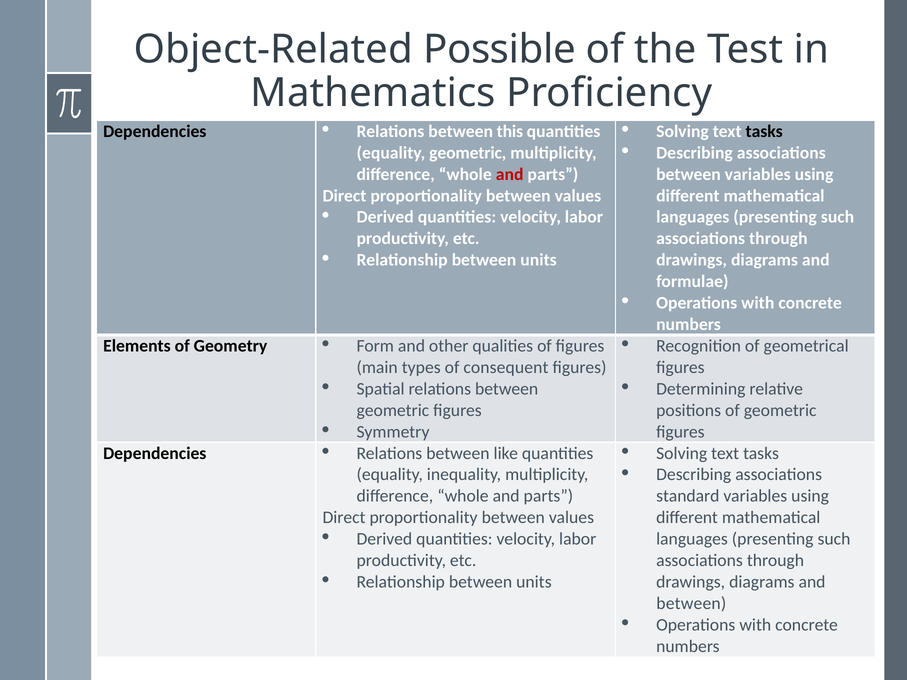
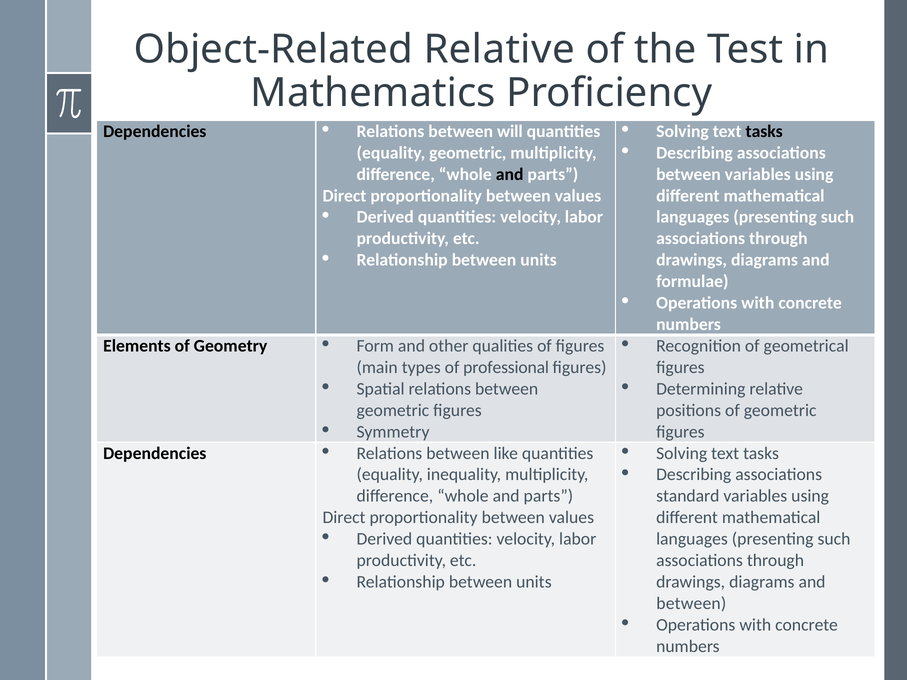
Object-Related Possible: Possible -> Relative (499, 50)
this: this -> will (510, 131)
and colour: red -> black (510, 174)
consequent: consequent -> professional (506, 368)
